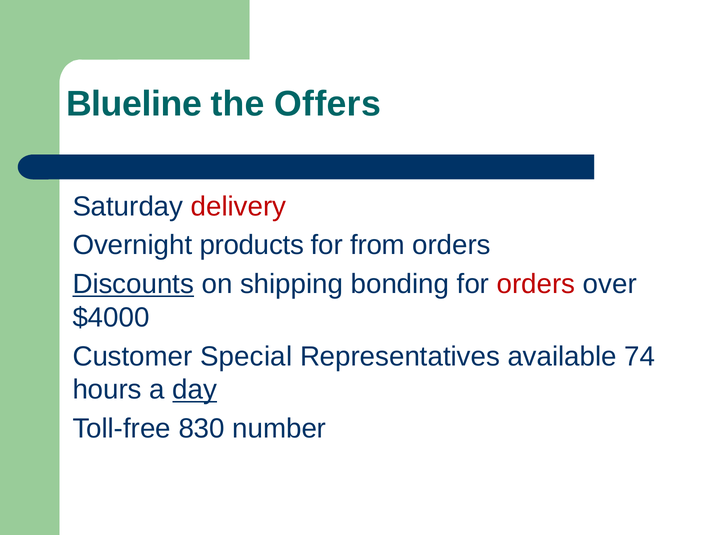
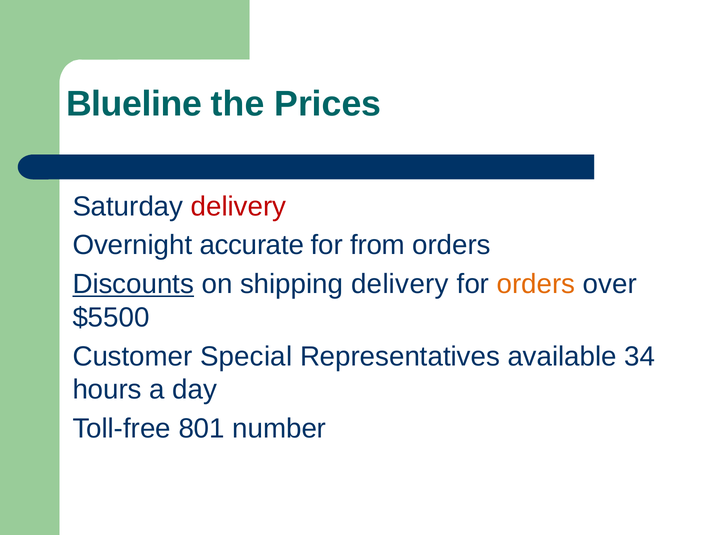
Offers: Offers -> Prices (328, 104)
products: products -> accurate (252, 245)
shipping bonding: bonding -> delivery (400, 284)
orders colour: red -> orange (536, 284)
$4000: $4000 -> $5500 (111, 317)
74: 74 -> 34 (640, 356)
day underline: present -> none (195, 390)
830: 830 -> 801 (202, 428)
